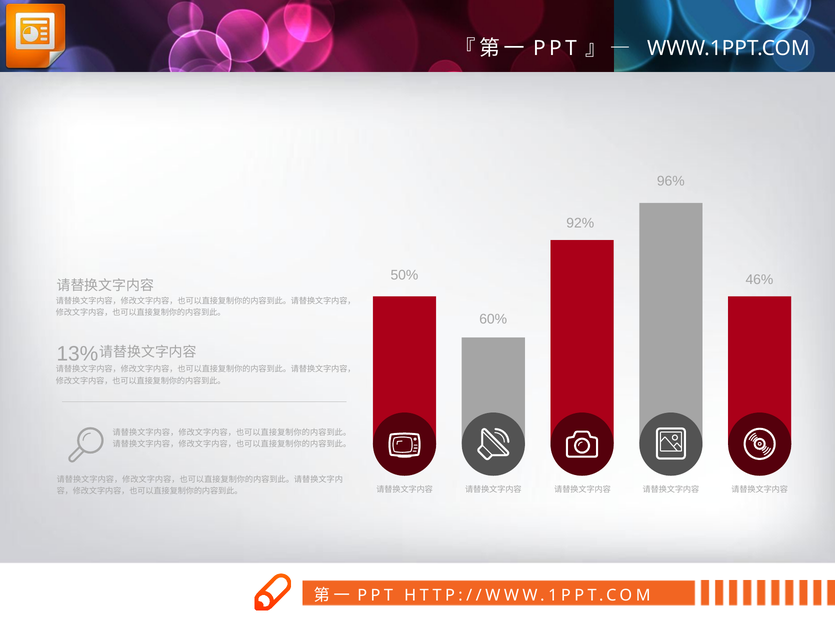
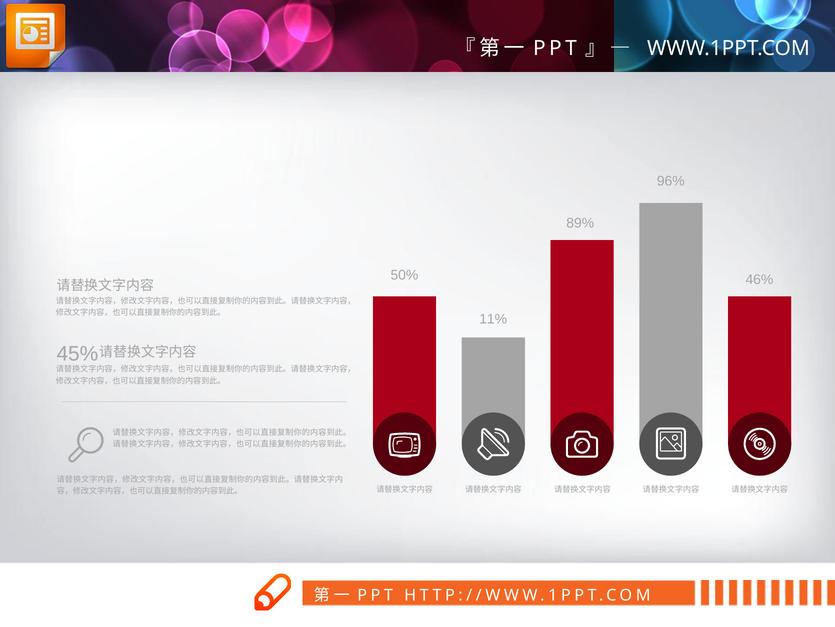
92%: 92% -> 89% (580, 223)
60%: 60% -> 11% (493, 319)
13%: 13% -> 45% (77, 353)
